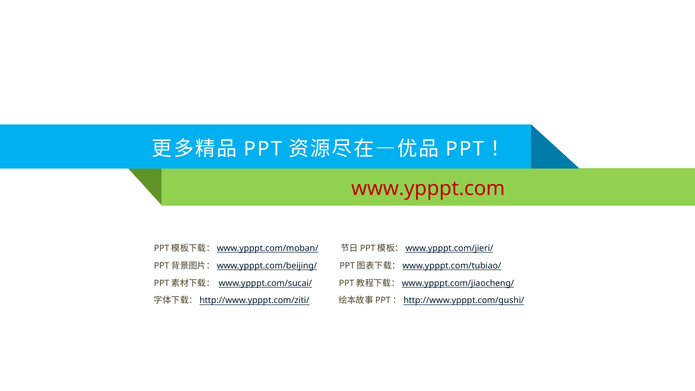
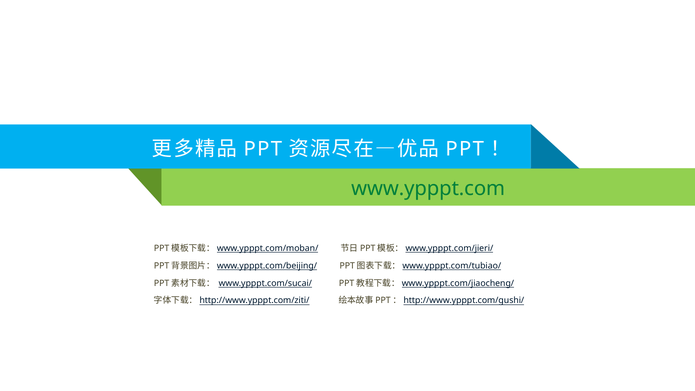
www.ypppt.com colour: red -> green (428, 188)
